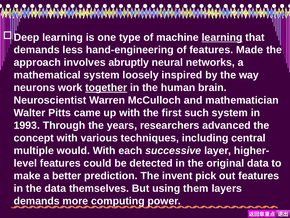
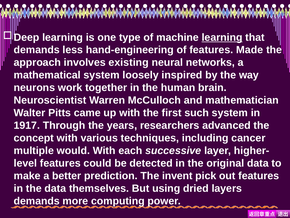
abruptly: abruptly -> existing (129, 62)
together underline: present -> none (106, 87)
1993: 1993 -> 1917 (27, 125)
central: central -> cancer (248, 138)
them: them -> dried (196, 188)
